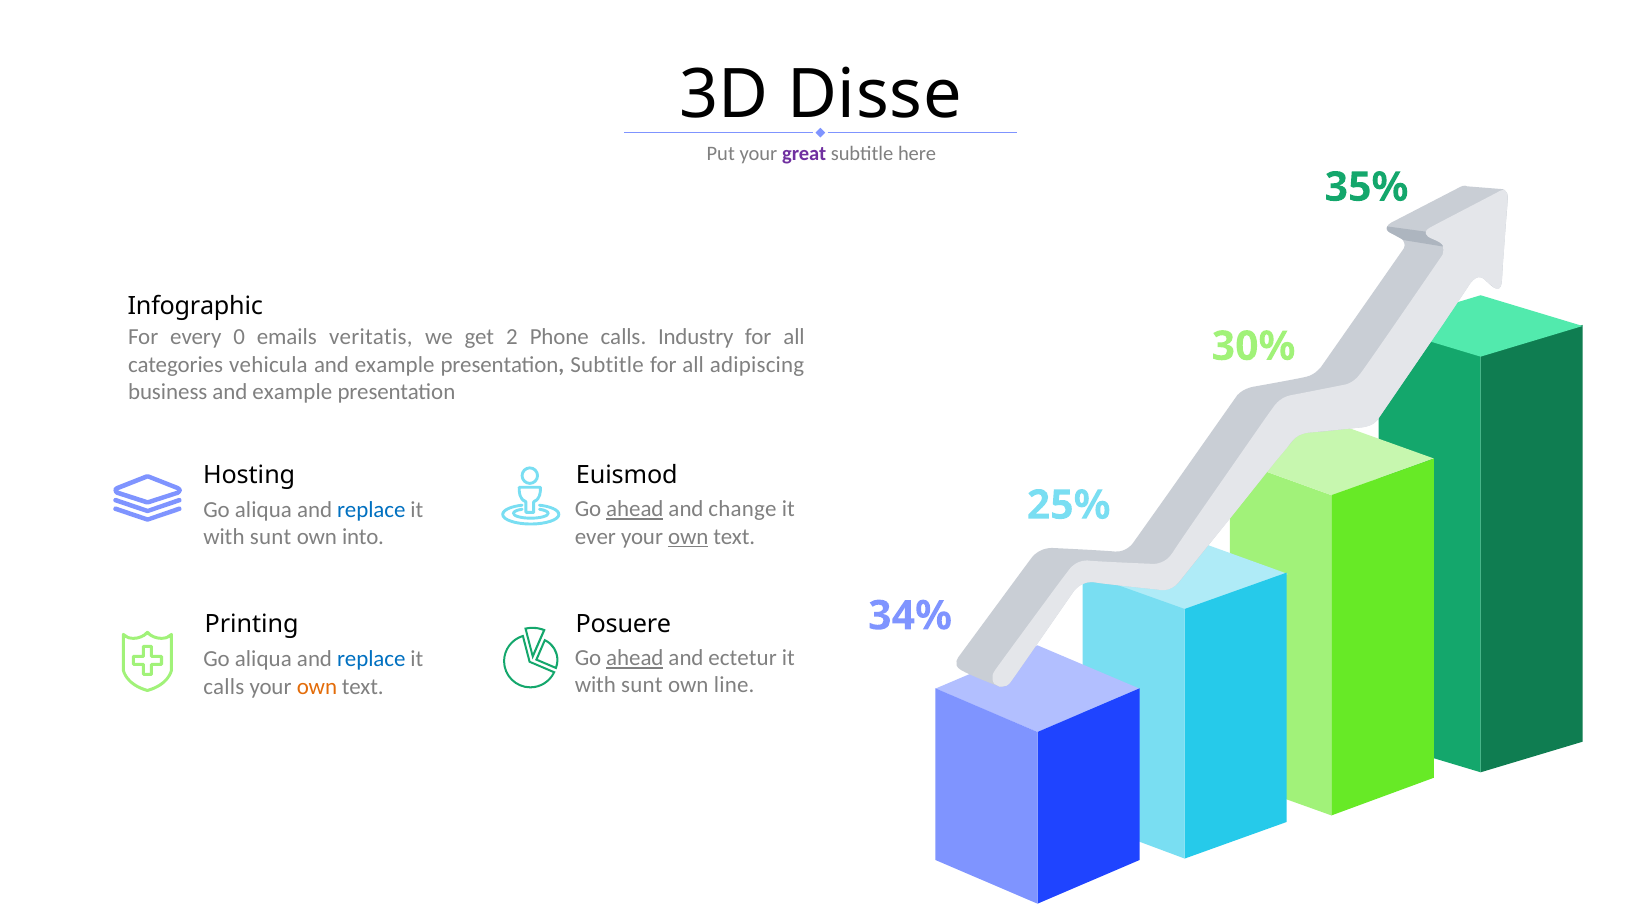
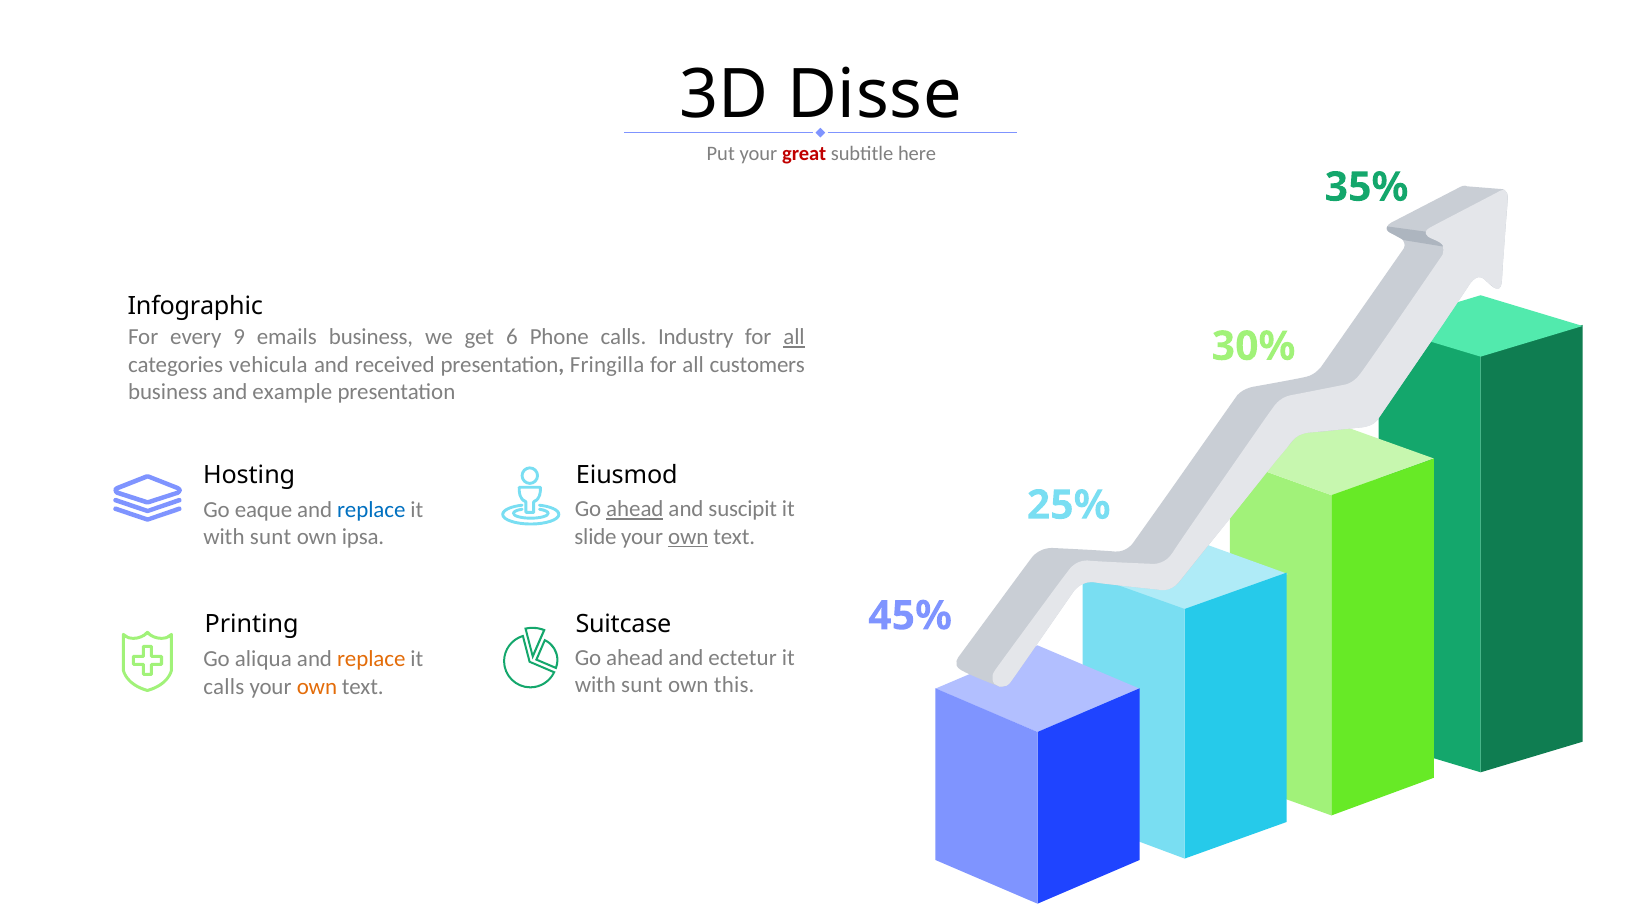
great colour: purple -> red (804, 153)
0: 0 -> 9 (239, 337)
emails veritatis: veritatis -> business (371, 337)
2: 2 -> 6 (512, 337)
all underline: none -> present (794, 337)
example: example -> received (395, 365)
presentation Subtitle: Subtitle -> Fringilla (607, 365)
adipiscing: adipiscing -> customers (757, 365)
Euismod: Euismod -> Eiusmod (627, 475)
change: change -> suscipit (743, 509)
aliqua: aliqua -> eaque (263, 510)
ever: ever -> slide (596, 537)
into: into -> ipsa (363, 537)
34%: 34% -> 45% (910, 616)
Posuere: Posuere -> Suitcase (623, 624)
ahead underline: present -> none (635, 658)
replace colour: blue -> orange (371, 659)
line: line -> this (734, 686)
